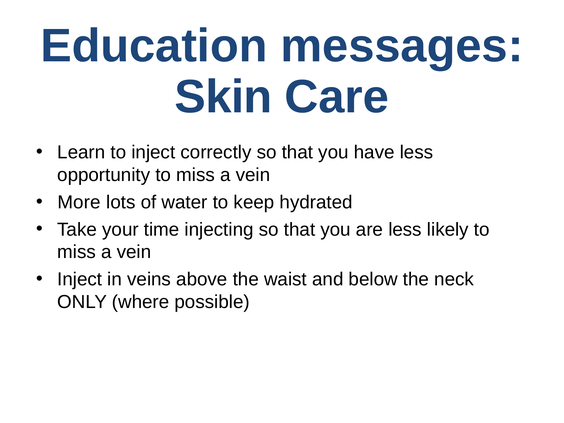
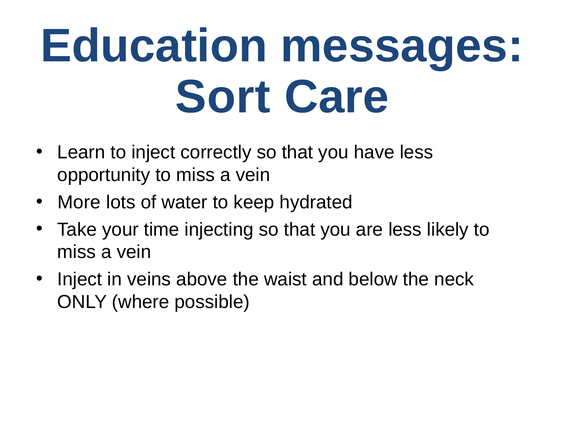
Skin: Skin -> Sort (223, 97)
